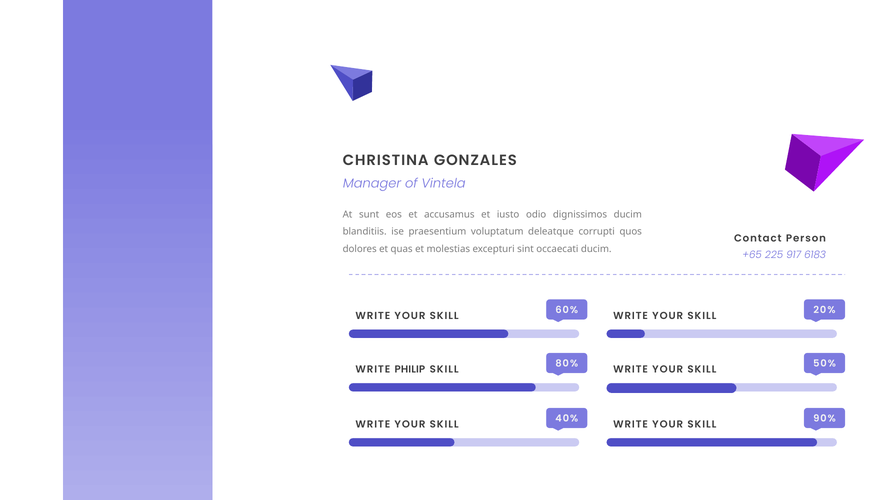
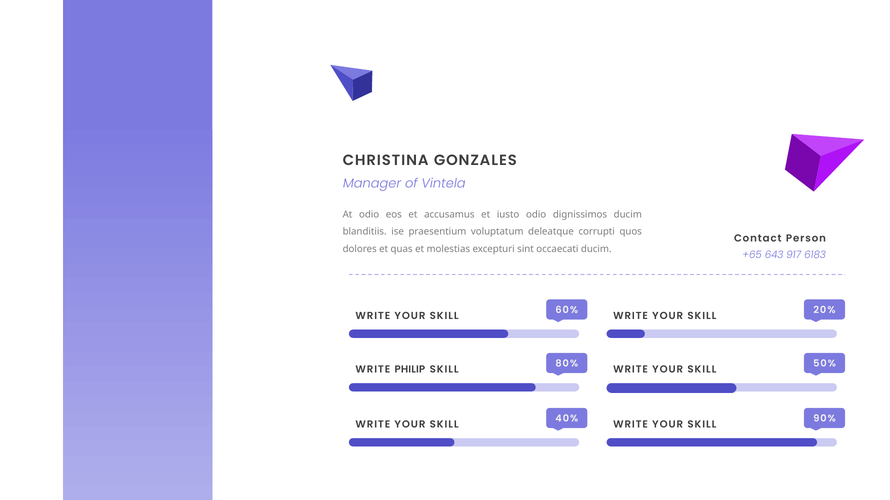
At sunt: sunt -> odio (369, 215)
225: 225 -> 643 (774, 255)
